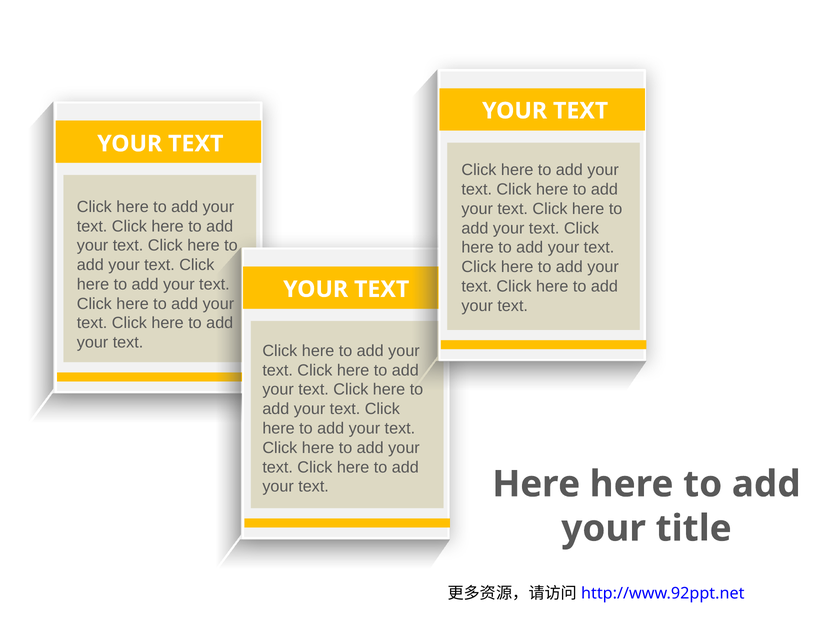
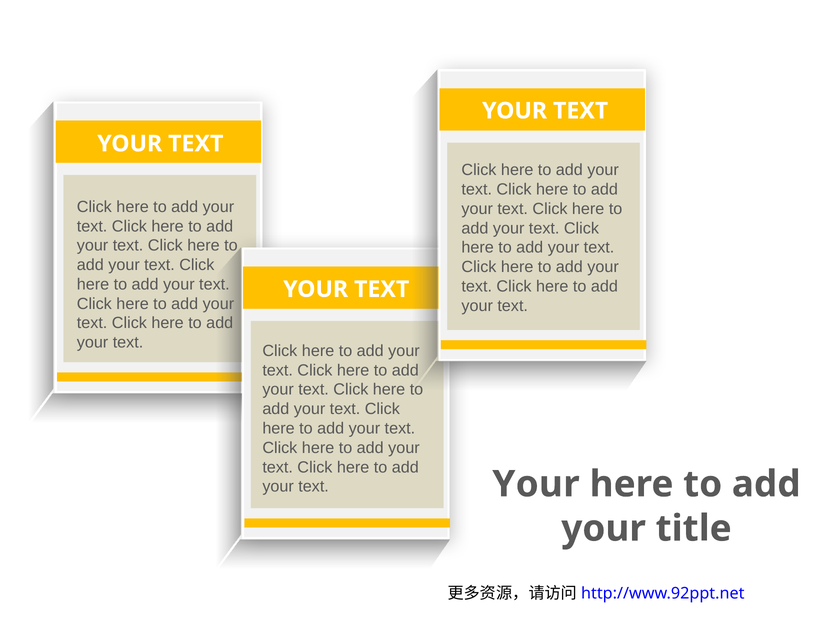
Here: Here -> Your (536, 484)
